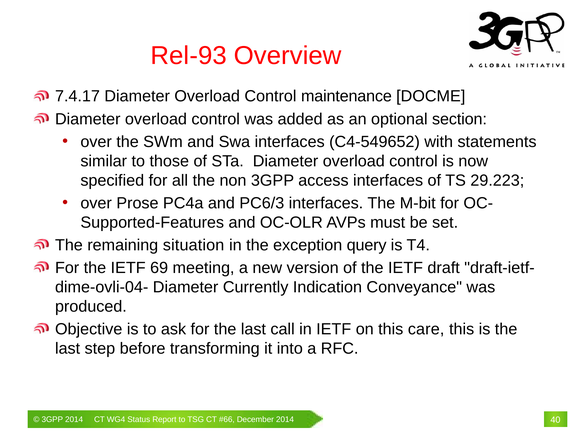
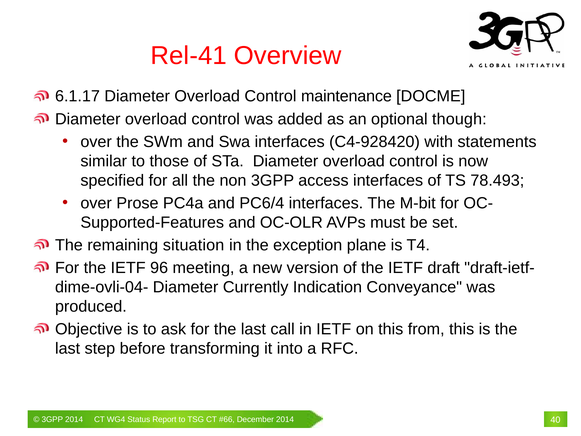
Rel-93: Rel-93 -> Rel-41 (189, 56)
7.4.17: 7.4.17 -> 6.1.17 (77, 96)
section: section -> though (459, 119)
C4-549652: C4-549652 -> C4-928420 (375, 142)
29.223: 29.223 -> 78.493 (497, 180)
PC6/3: PC6/3 -> PC6/4 (262, 203)
query: query -> plane (367, 245)
69: 69 -> 96 (159, 268)
care: care -> from (426, 329)
